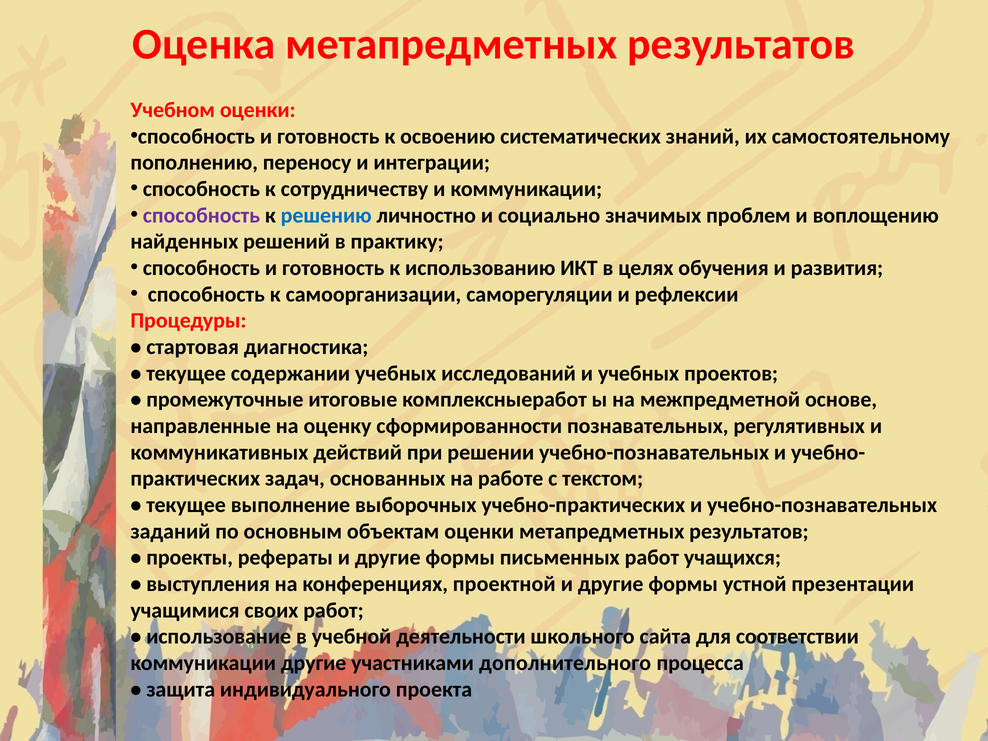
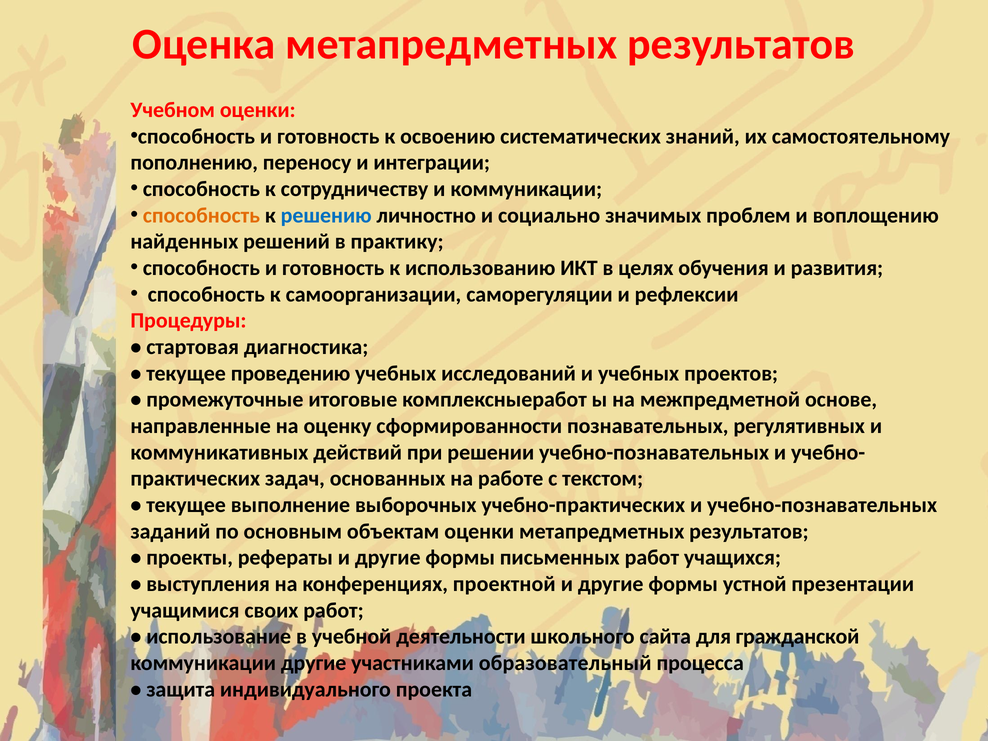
способность colour: purple -> orange (201, 215)
содержании: содержании -> проведению (291, 373)
соответствии: соответствии -> гражданской (797, 637)
дополнительного: дополнительного -> образовательный (565, 663)
